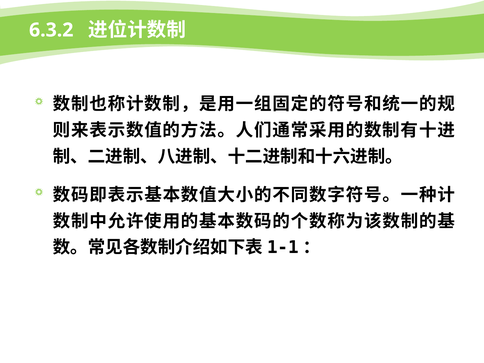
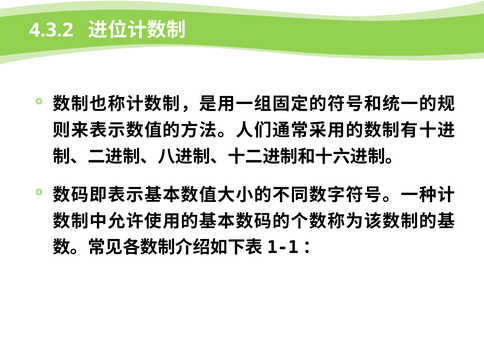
6.3.2: 6.3.2 -> 4.3.2 (51, 30)
